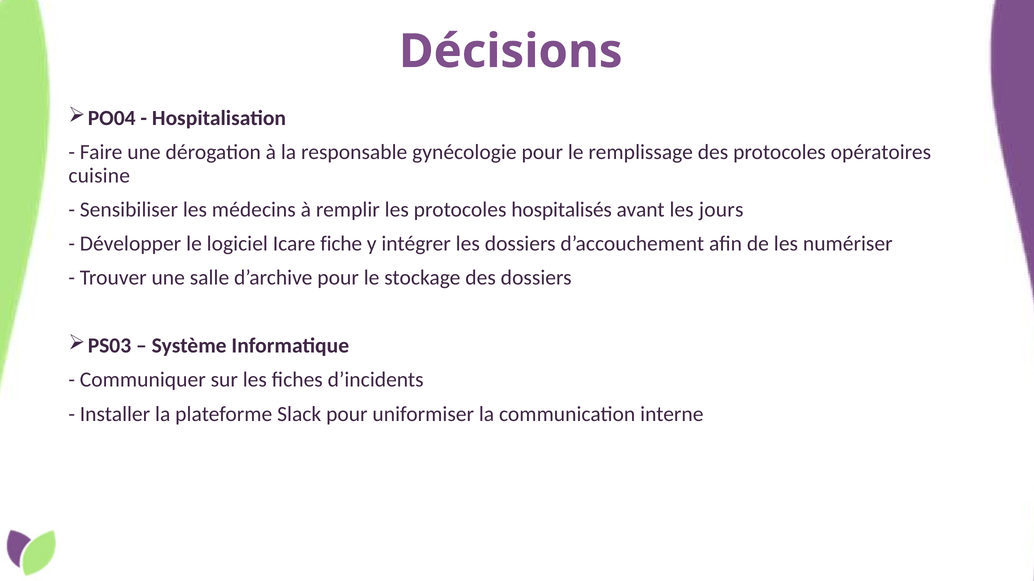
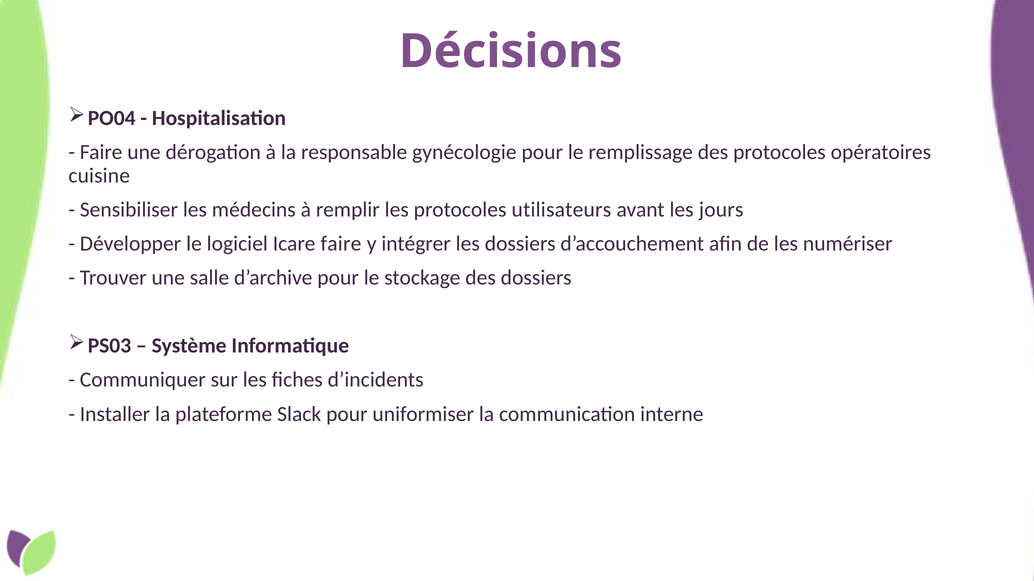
hospitalisés: hospitalisés -> utilisateurs (561, 210)
Icare fiche: fiche -> faire (341, 244)
